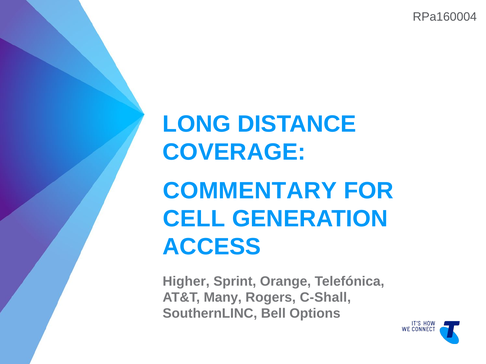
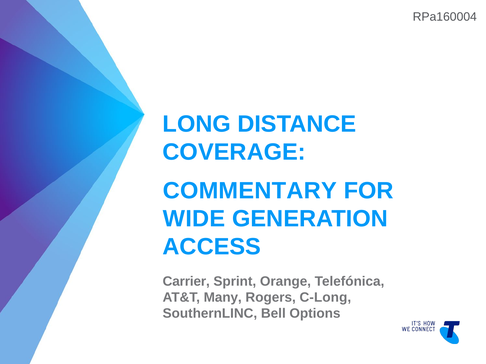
CELL: CELL -> WIDE (194, 219)
Higher: Higher -> Carrier (186, 282)
C-Shall: C-Shall -> C-Long (325, 298)
